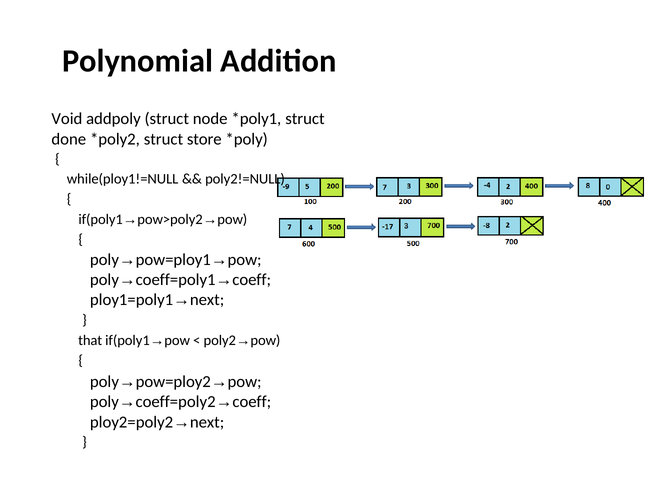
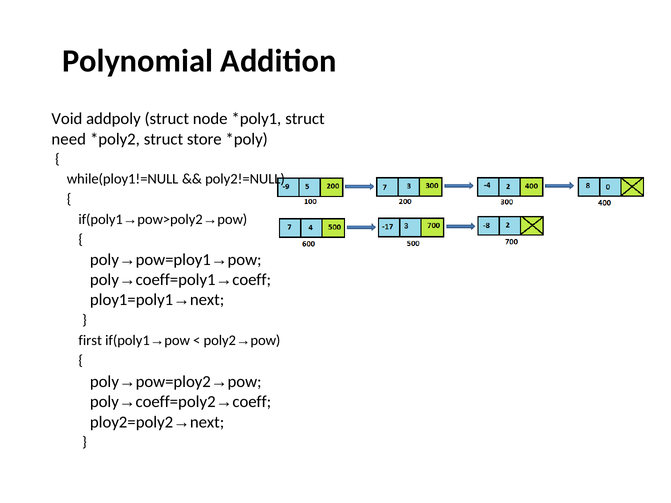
done: done -> need (69, 139)
that: that -> first (90, 341)
